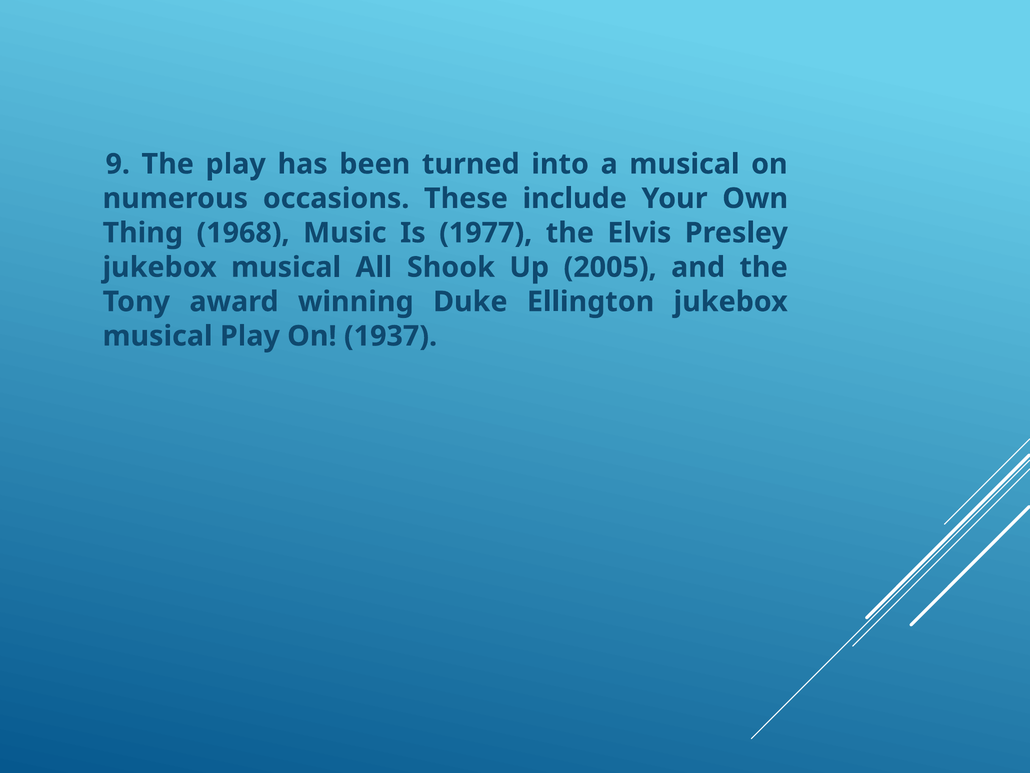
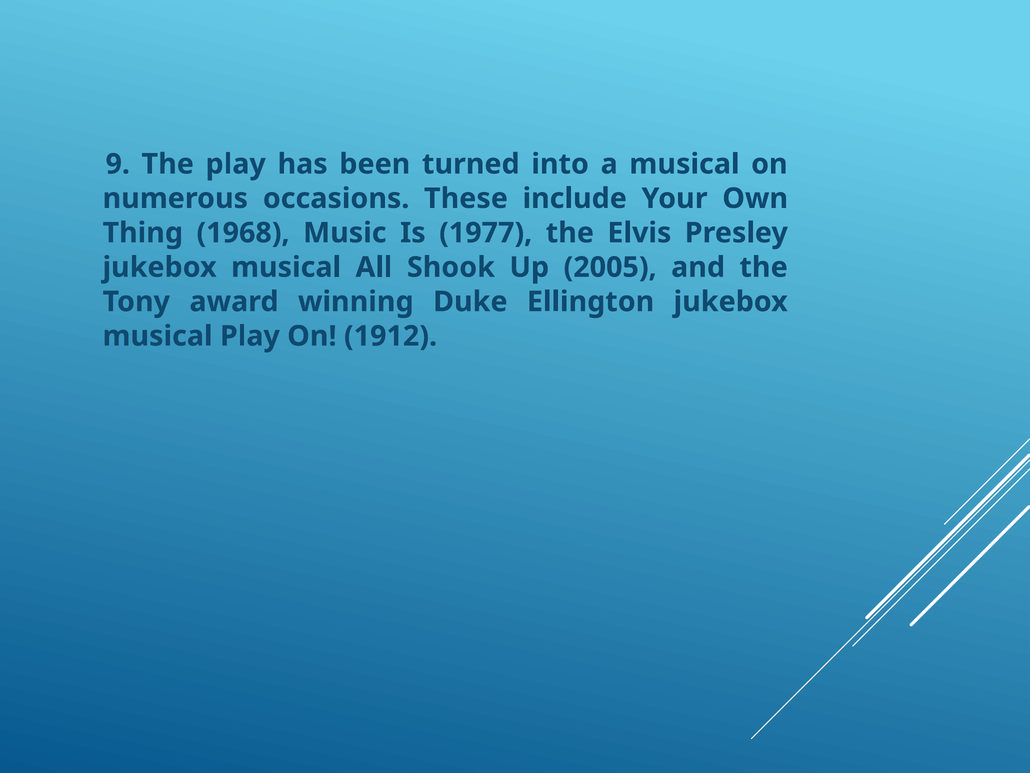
1937: 1937 -> 1912 (391, 336)
